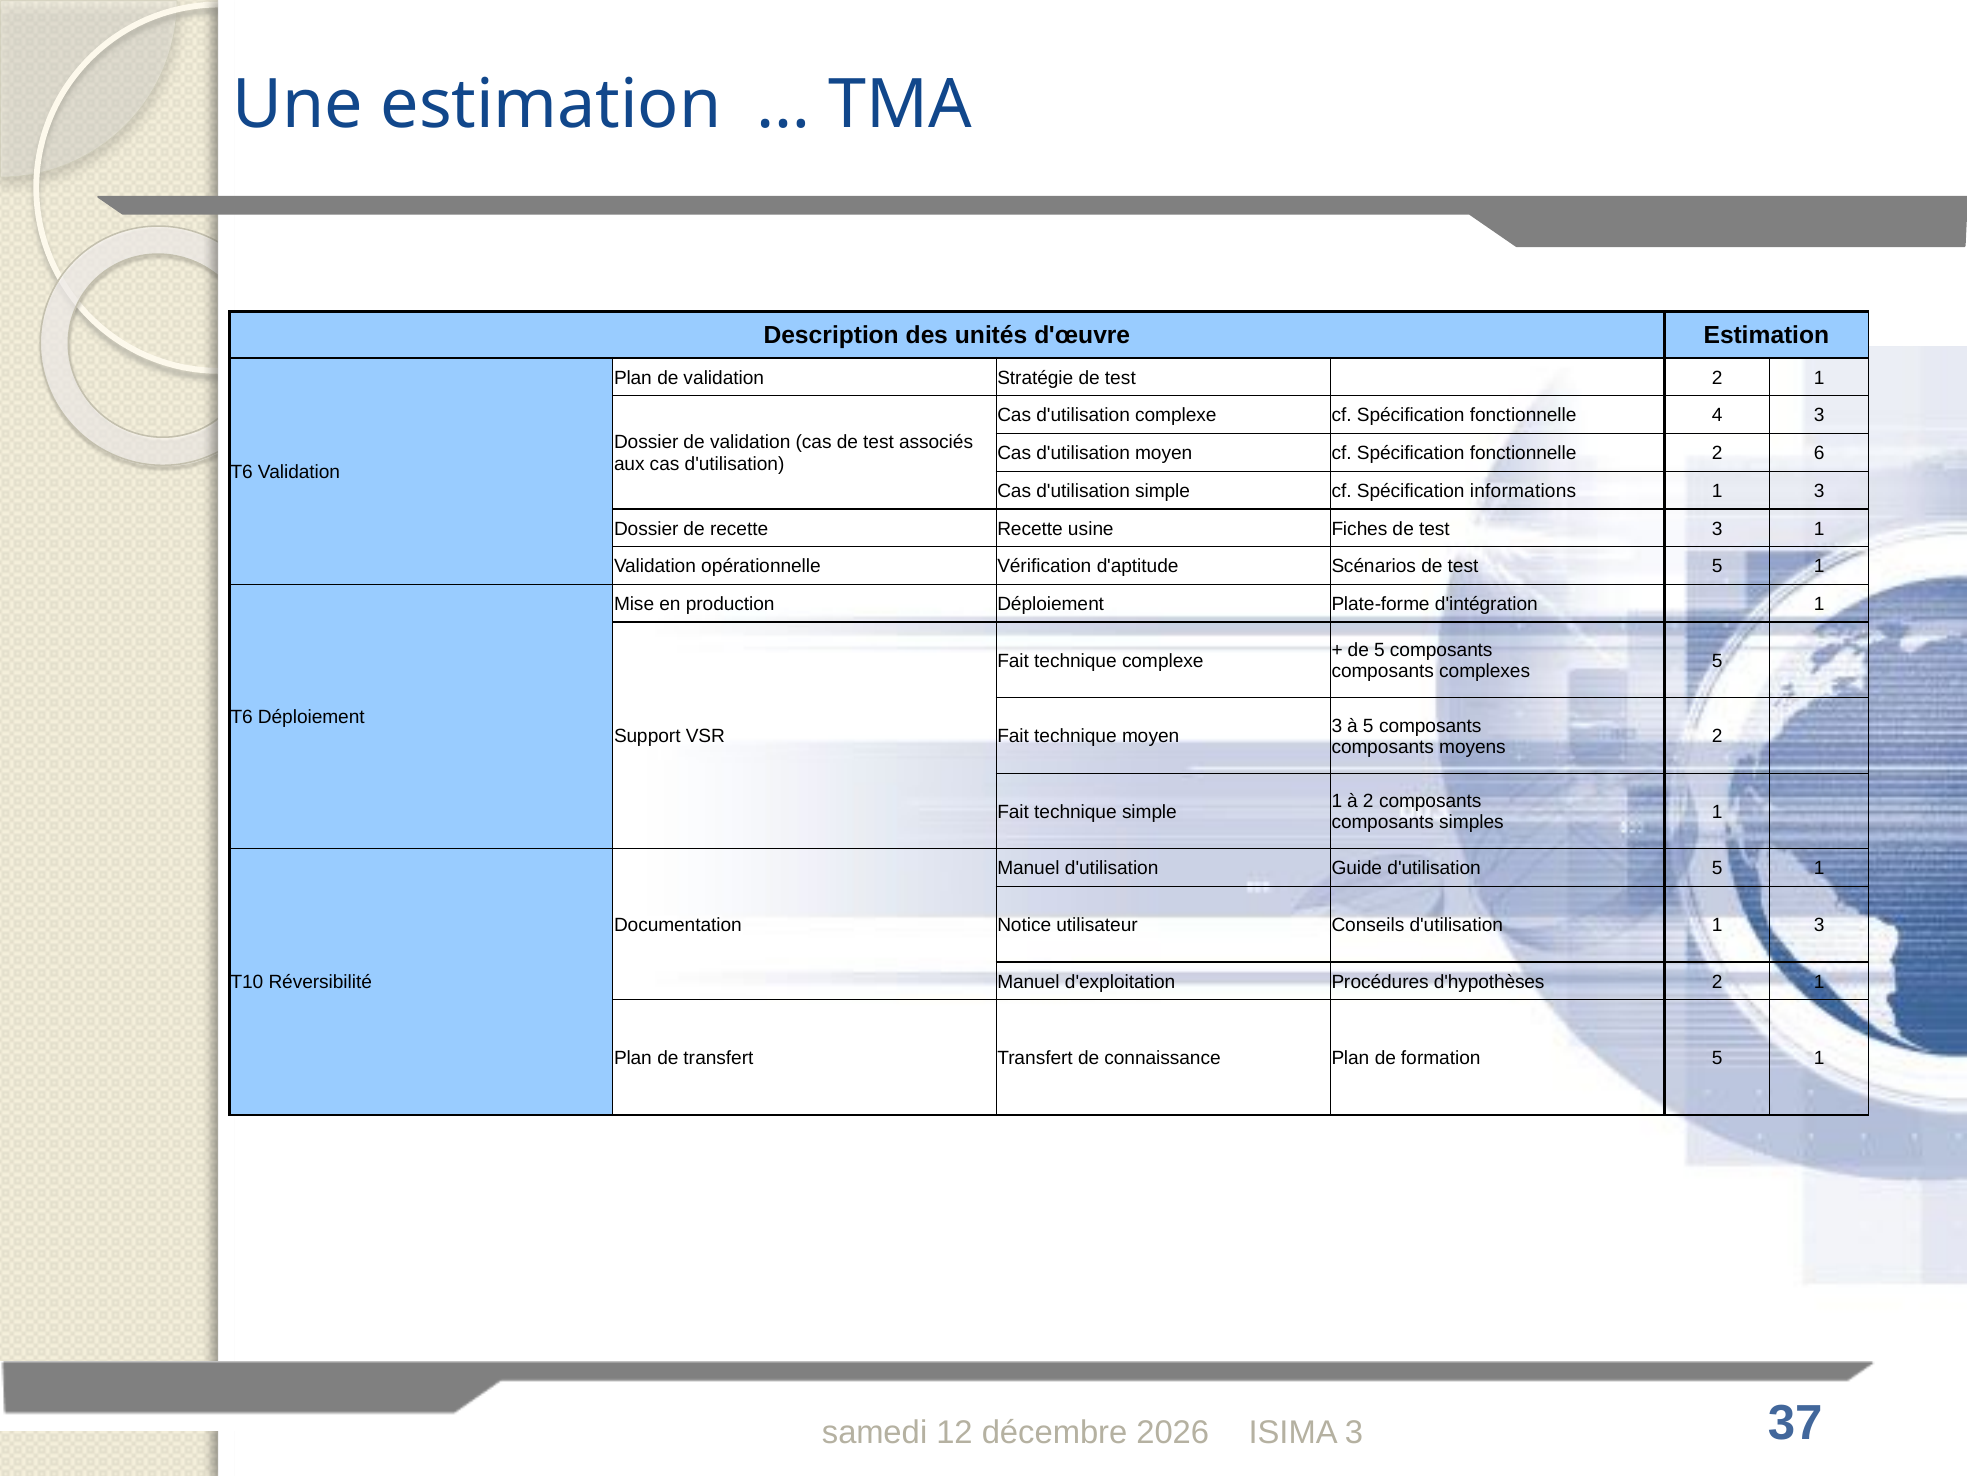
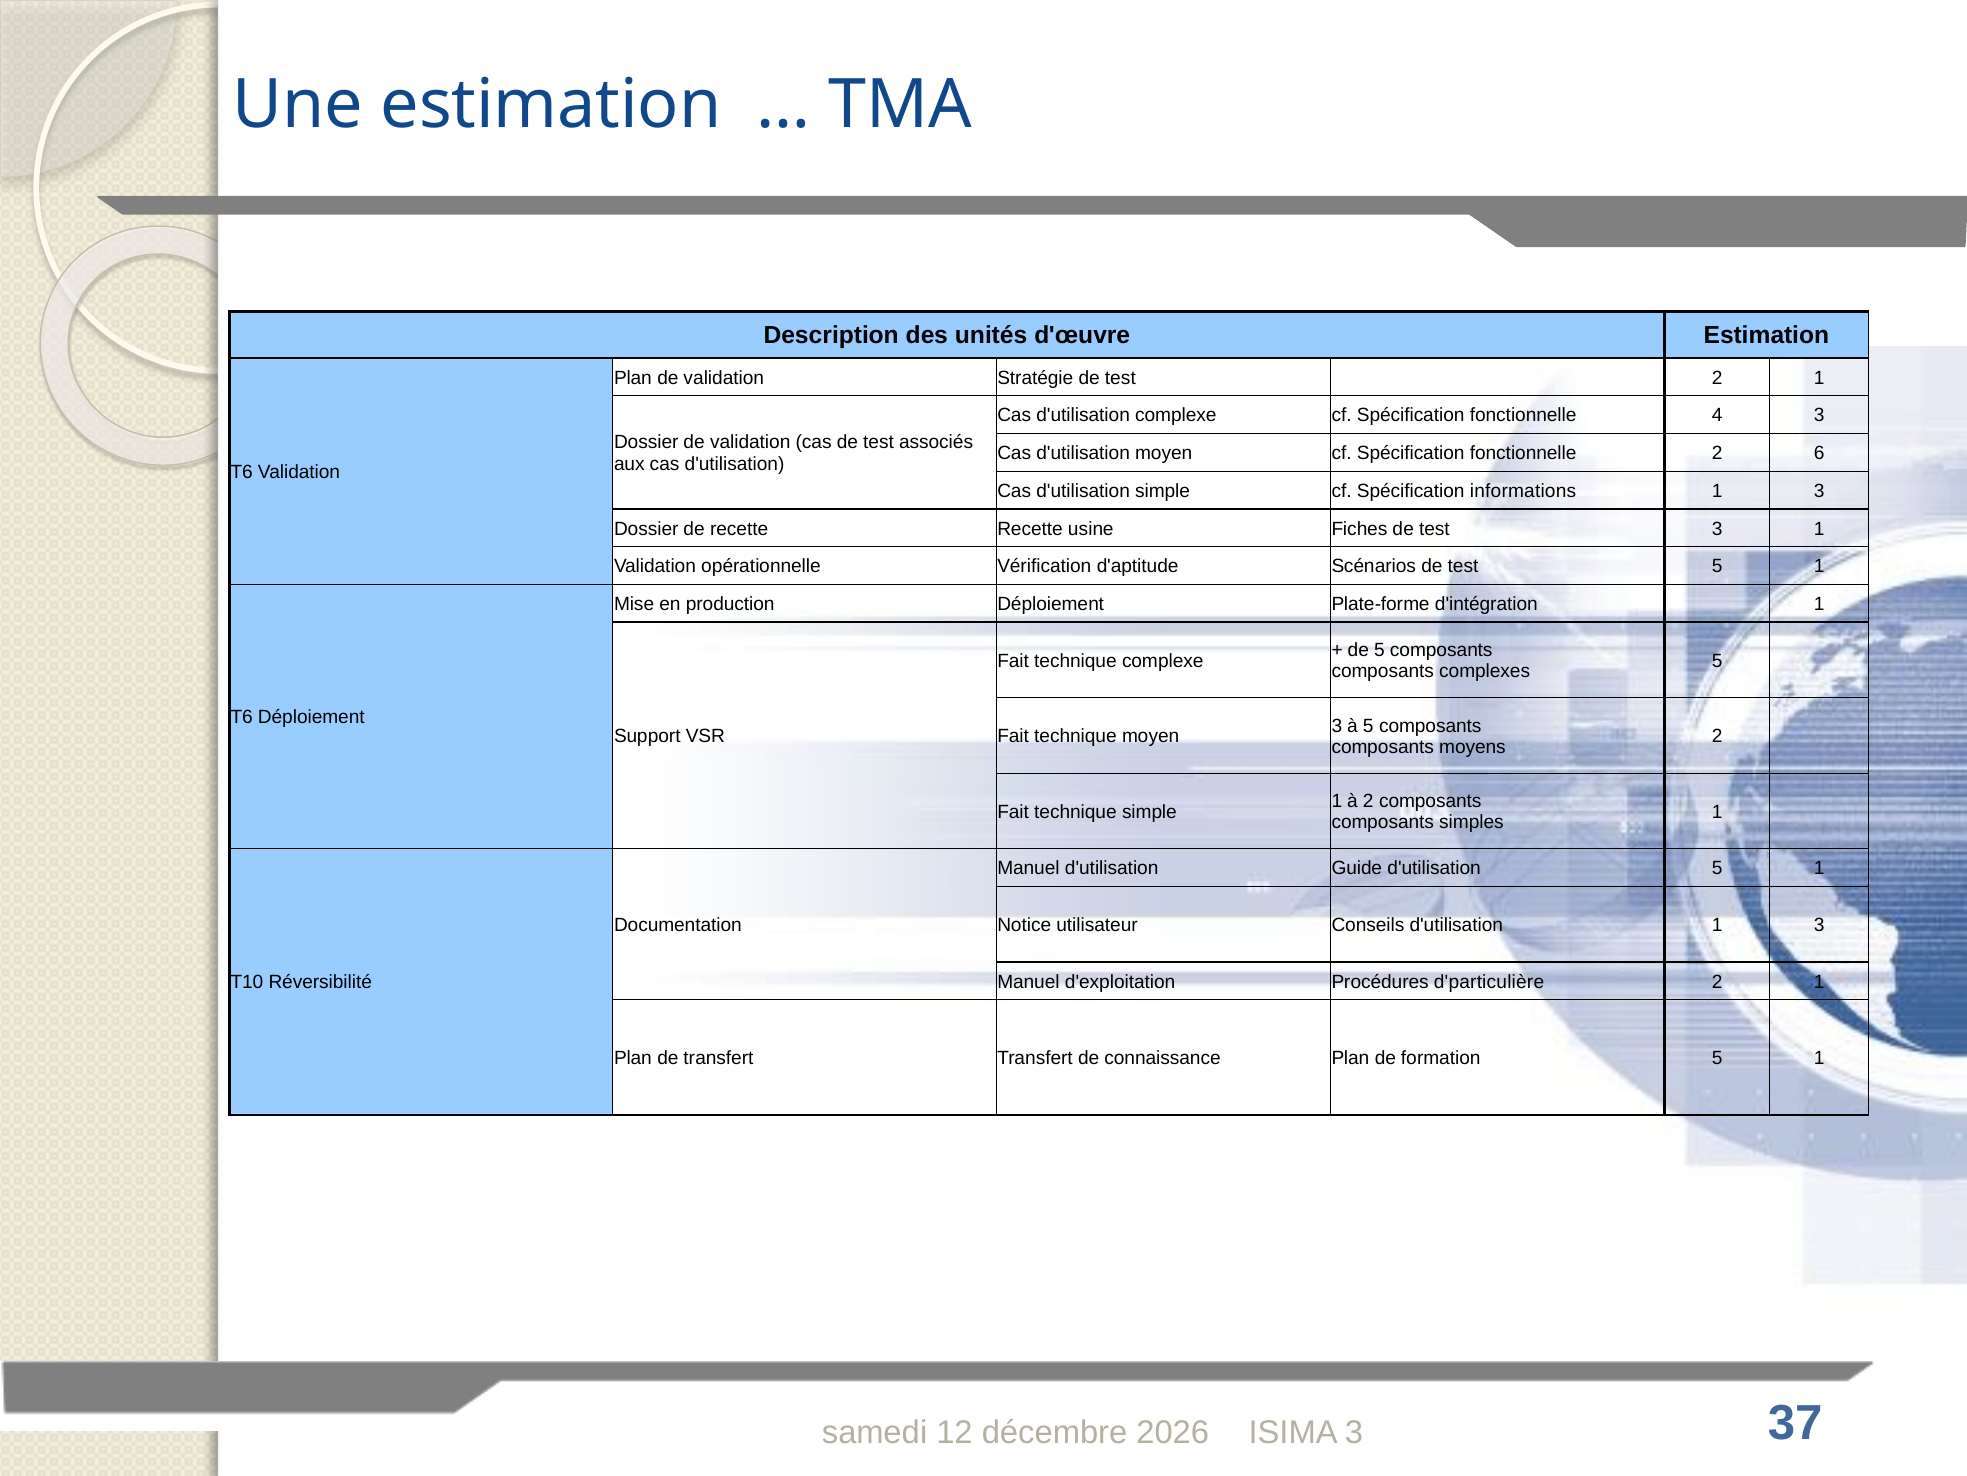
d'hypothèses: d'hypothèses -> d'particulière (1489, 981)
